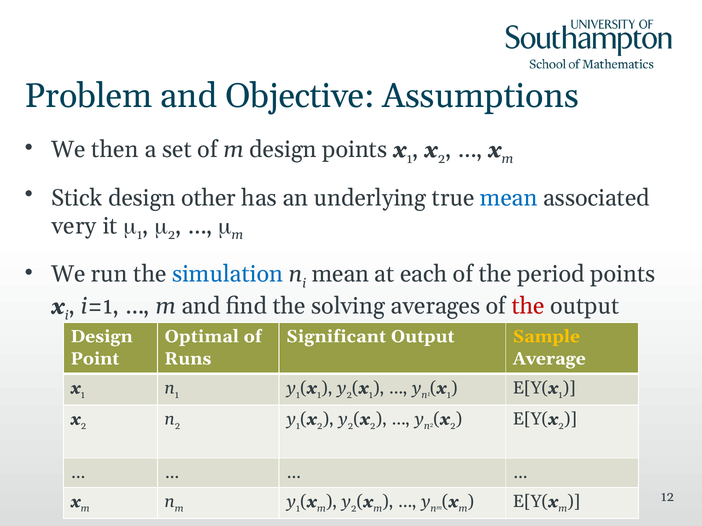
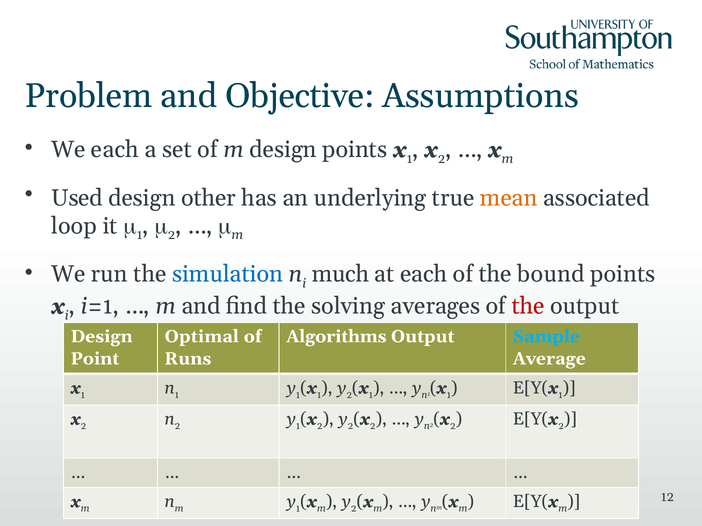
We then: then -> each (115, 150)
Stick: Stick -> Used (77, 198)
mean colour: blue -> orange (509, 198)
very: very -> loop (74, 226)
mean: mean -> much (340, 274)
period: period -> bound (551, 274)
Significant: Significant -> Algorithms (336, 337)
Sample colour: yellow -> light blue (546, 337)
